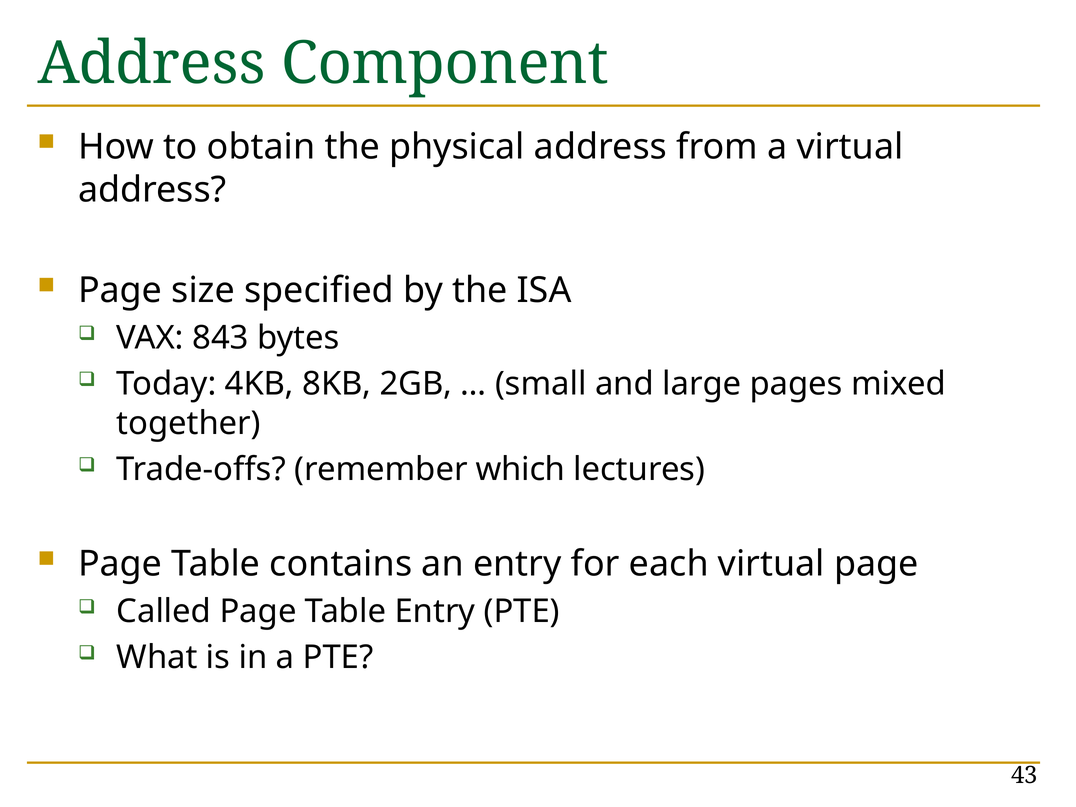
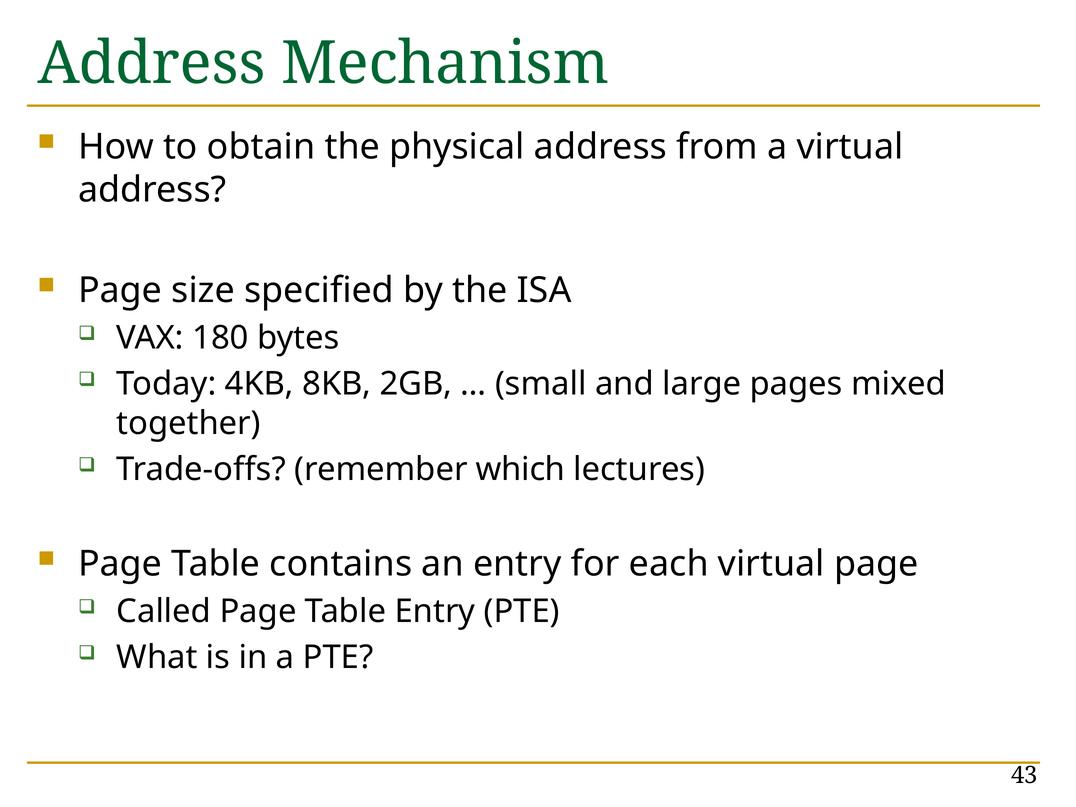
Component: Component -> Mechanism (445, 63)
843: 843 -> 180 (221, 338)
